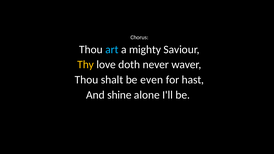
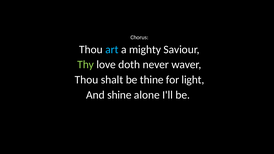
Thy colour: yellow -> light green (86, 65)
even: even -> thine (152, 80)
hast: hast -> light (193, 80)
